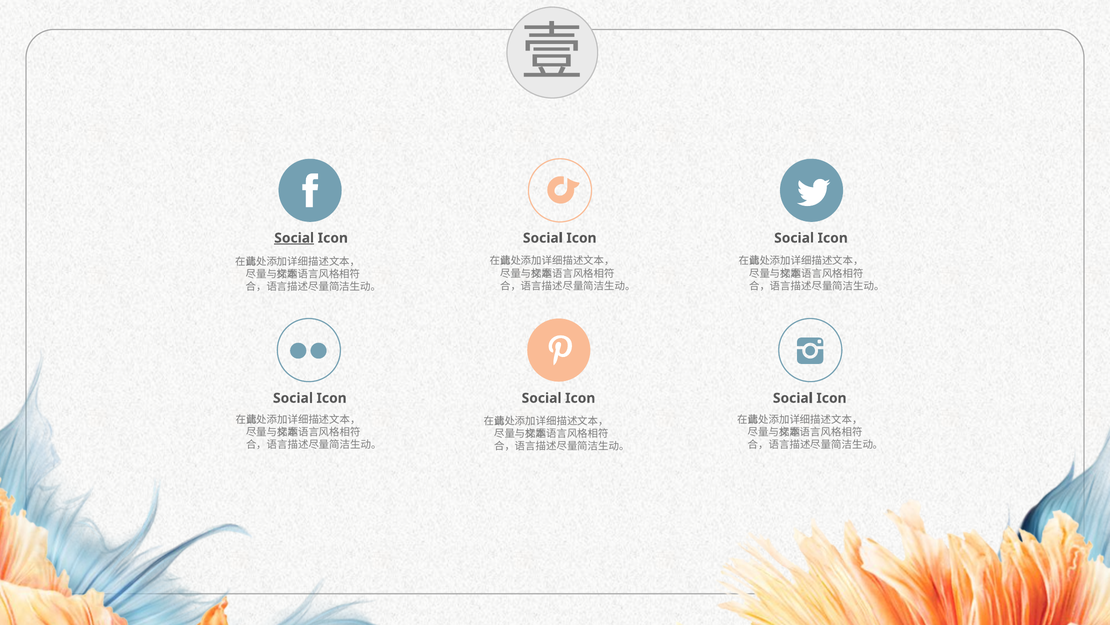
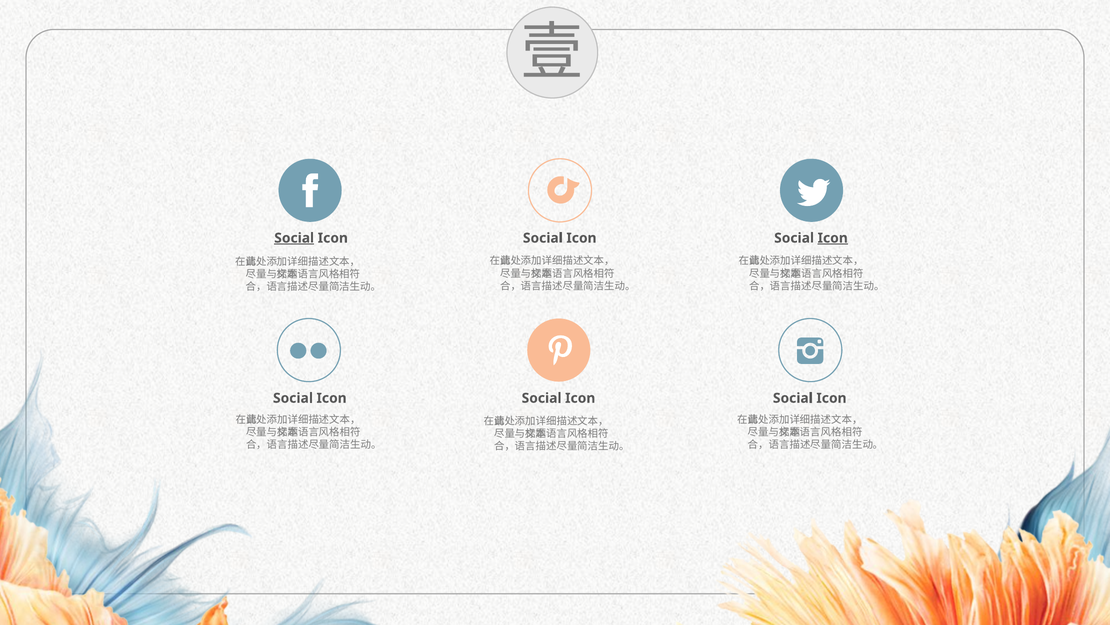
Icon underline: none -> present (833, 238)
